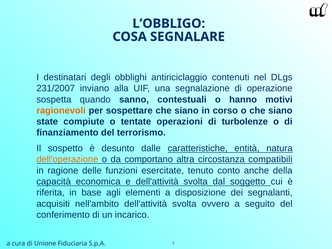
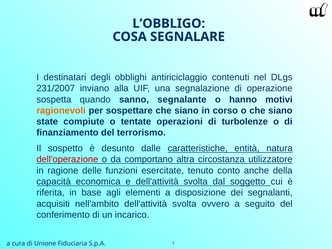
contestuali: contestuali -> segnalante (182, 99)
dell'operazione colour: orange -> red (67, 159)
compatibili: compatibili -> utilizzatore (270, 159)
